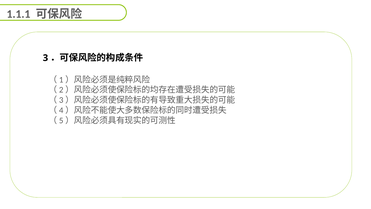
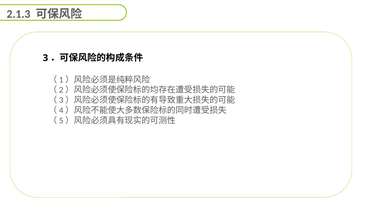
1.1.1: 1.1.1 -> 2.1.3 (18, 14)
